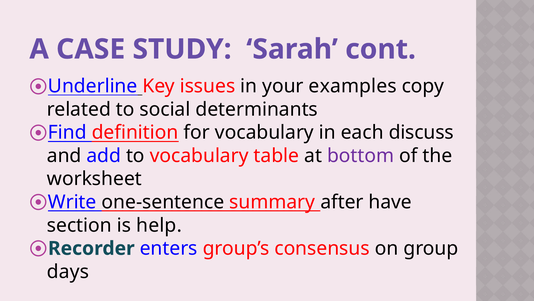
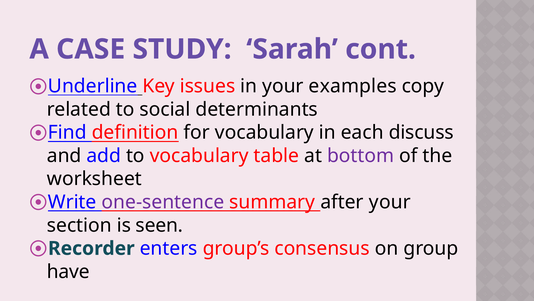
one-sentence colour: black -> purple (163, 202)
after have: have -> your (390, 202)
help: help -> seen (159, 225)
days: days -> have (68, 271)
